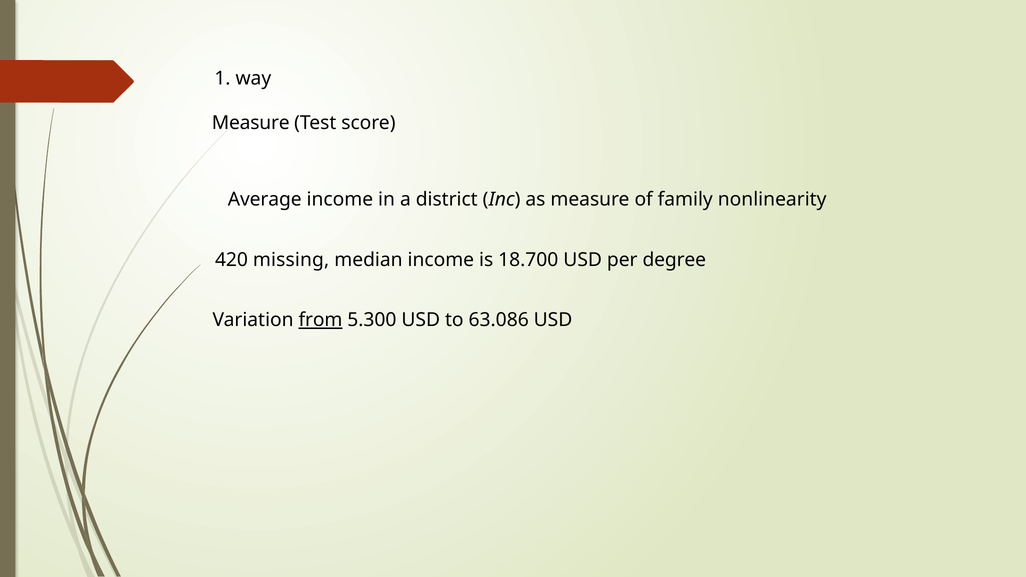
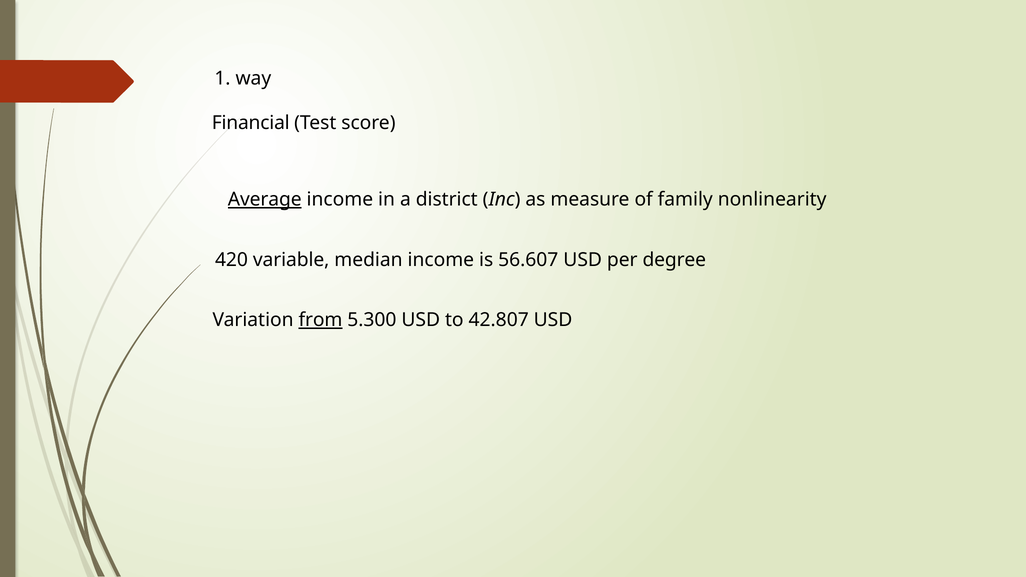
Measure: Measure -> Financial (251, 123)
Average underline: none -> present (265, 200)
missing: missing -> variable (291, 260)
18.700: 18.700 -> 56.607 (528, 260)
63.086: 63.086 -> 42.807 (499, 320)
